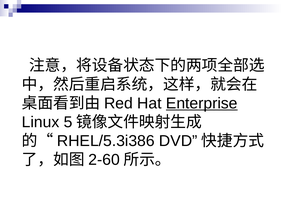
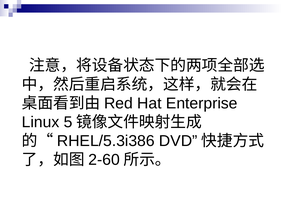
Enterprise underline: present -> none (202, 103)
